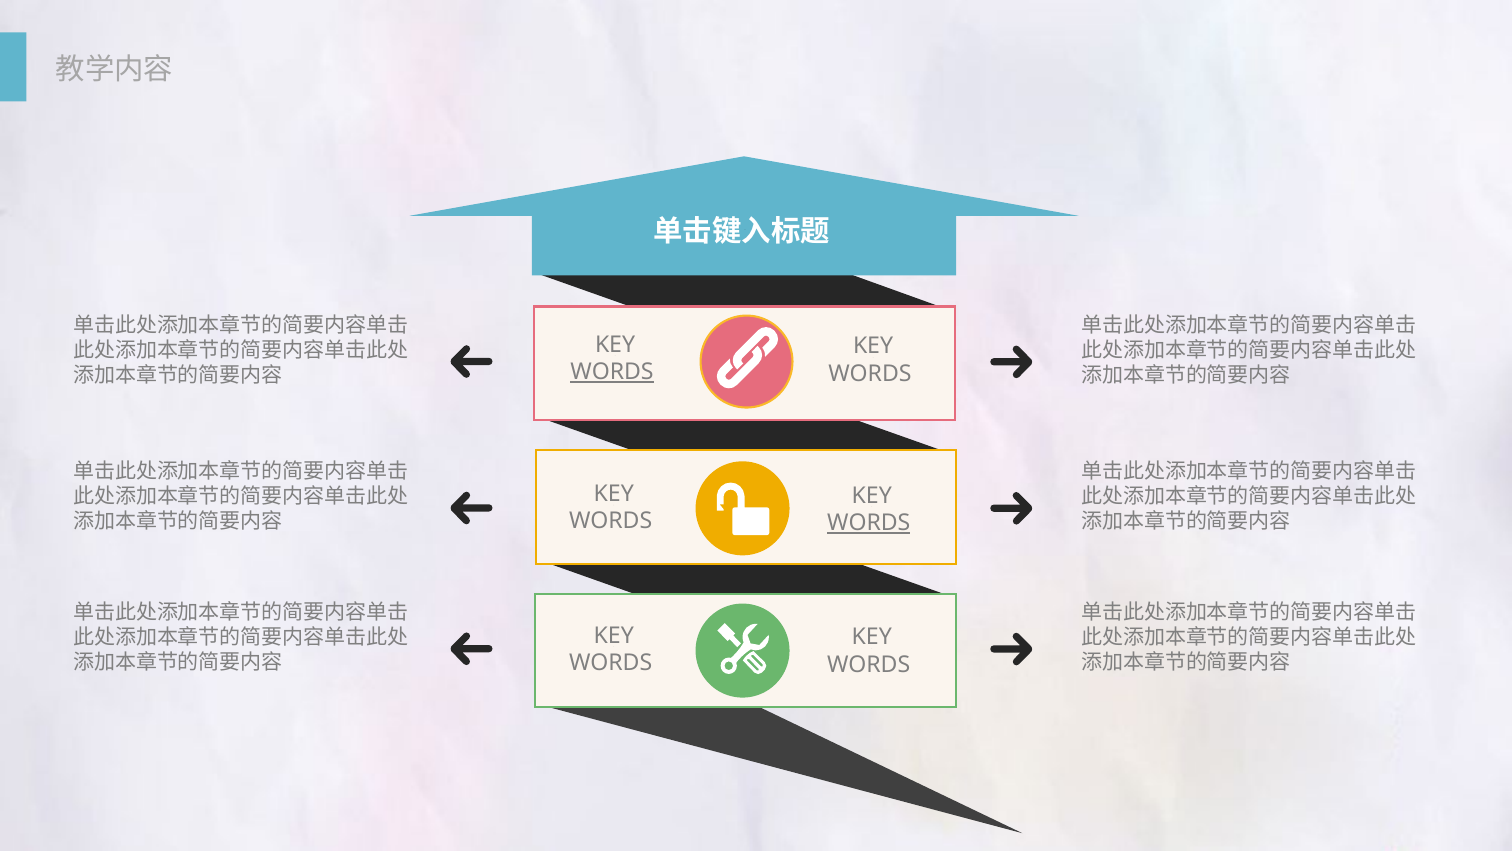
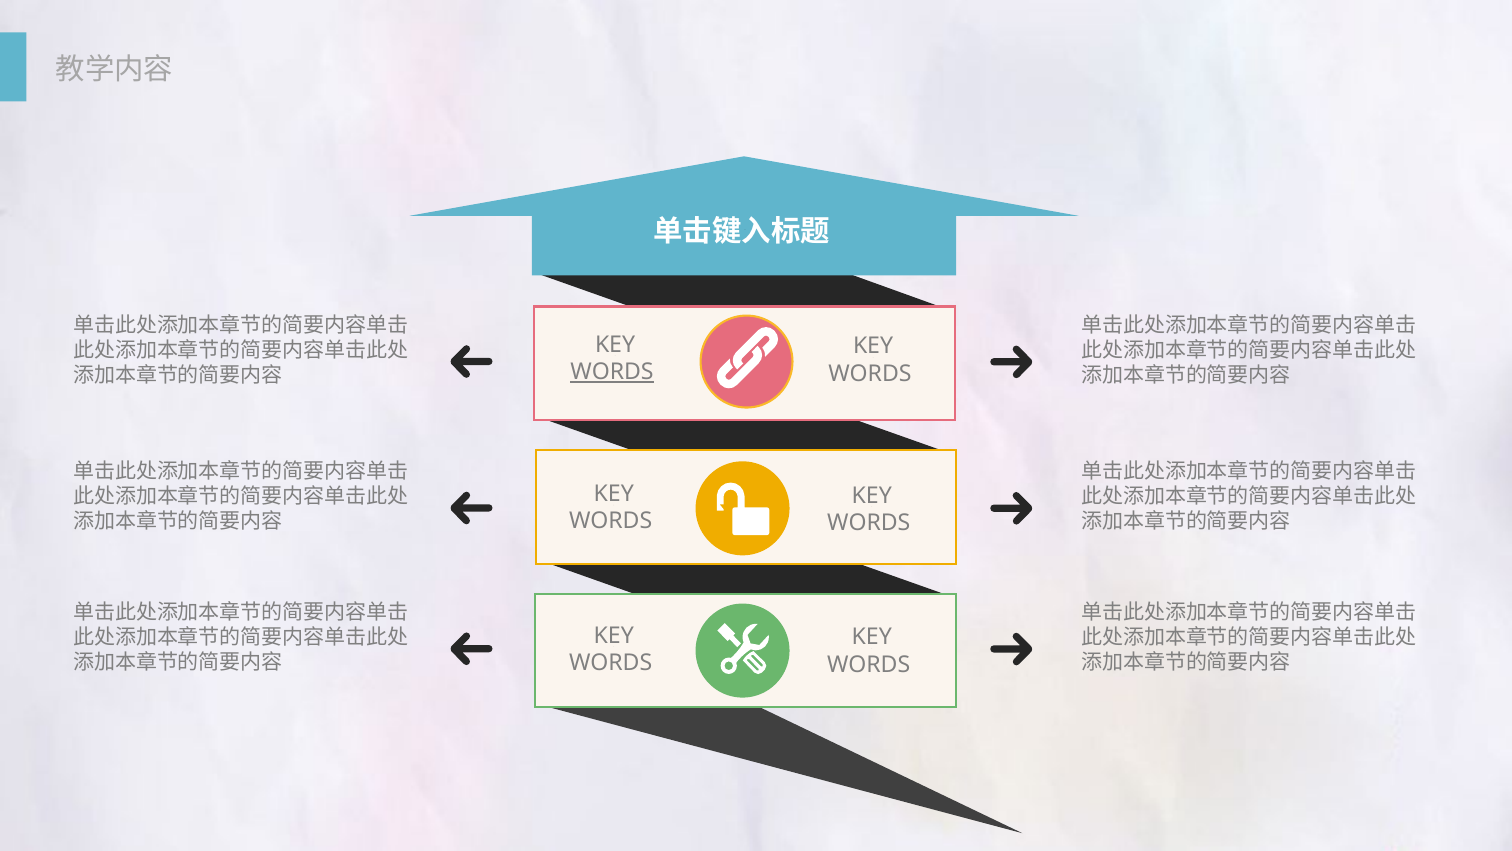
WORDS underline: present -> none (869, 523)
